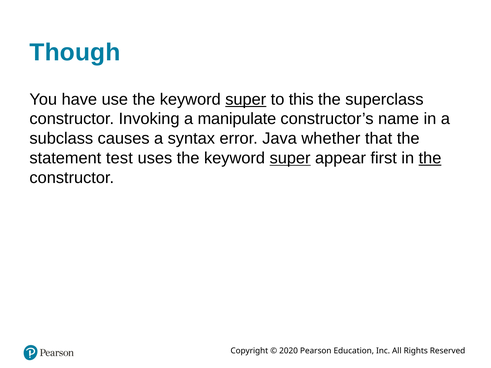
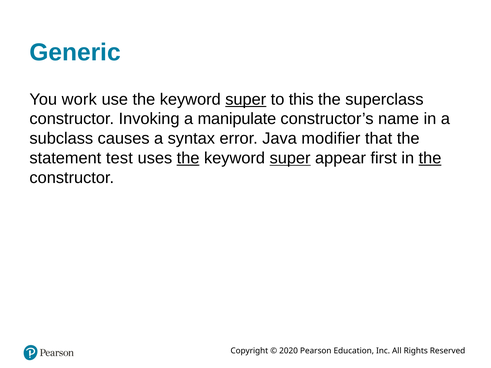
Though: Though -> Generic (75, 53)
have: have -> work (79, 99)
whether: whether -> modifier (331, 139)
the underline: none -> present (188, 158)
